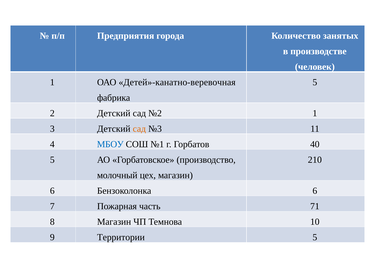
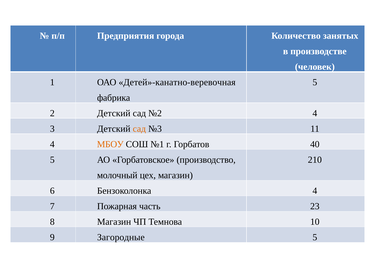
№2 1: 1 -> 4 (315, 113)
МБОУ colour: blue -> orange (110, 144)
Бензоколонка 6: 6 -> 4 (315, 191)
71: 71 -> 23 (315, 206)
Территории: Территории -> Загородные (121, 237)
